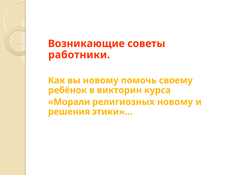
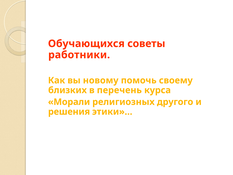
Возникающие: Возникающие -> Обучающихся (86, 44)
ребёнок: ребёнок -> близких (67, 90)
викторин: викторин -> перечень (119, 90)
религиозных новому: новому -> другого (175, 102)
